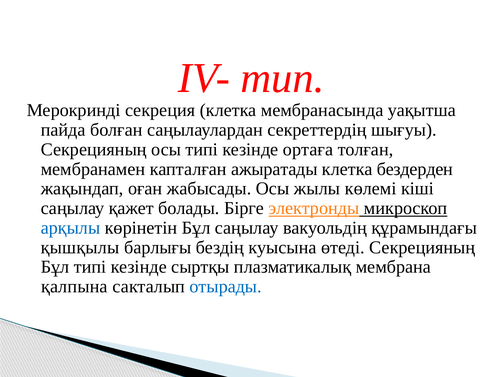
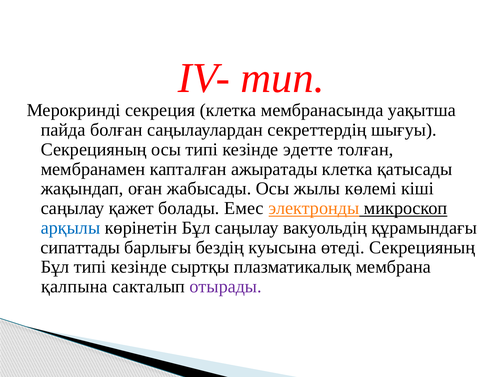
ортаға: ортаға -> эдетте (308, 150)
бездерден: бездерден -> қатысады (415, 169)
Бірге: Бірге -> Емес (244, 208)
қышқылы: қышқылы -> сипаттады (80, 248)
отырады colour: blue -> purple (226, 287)
